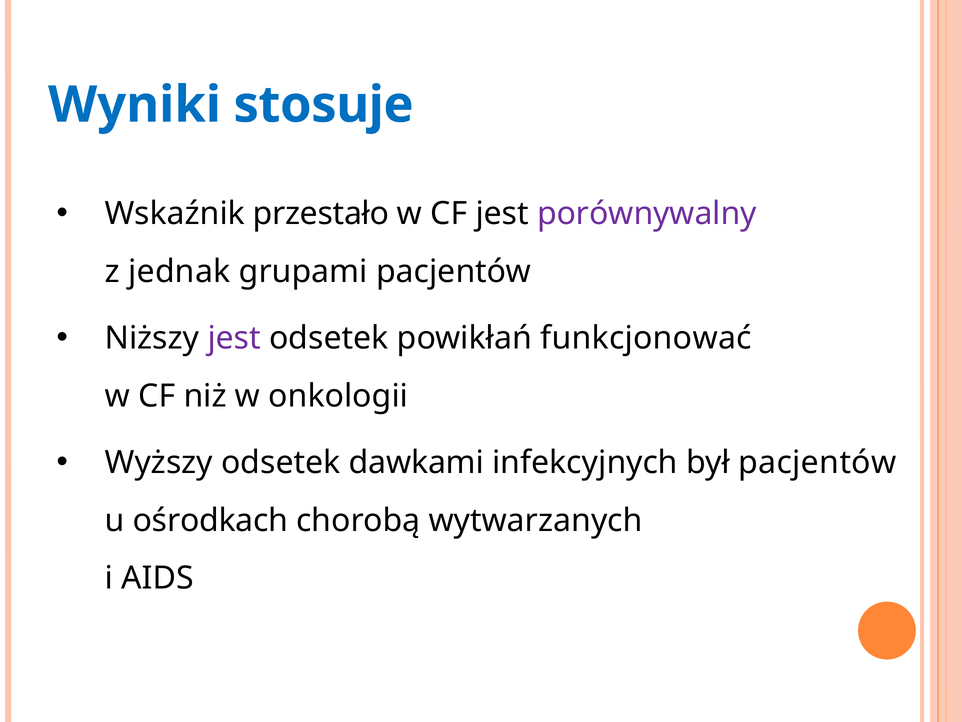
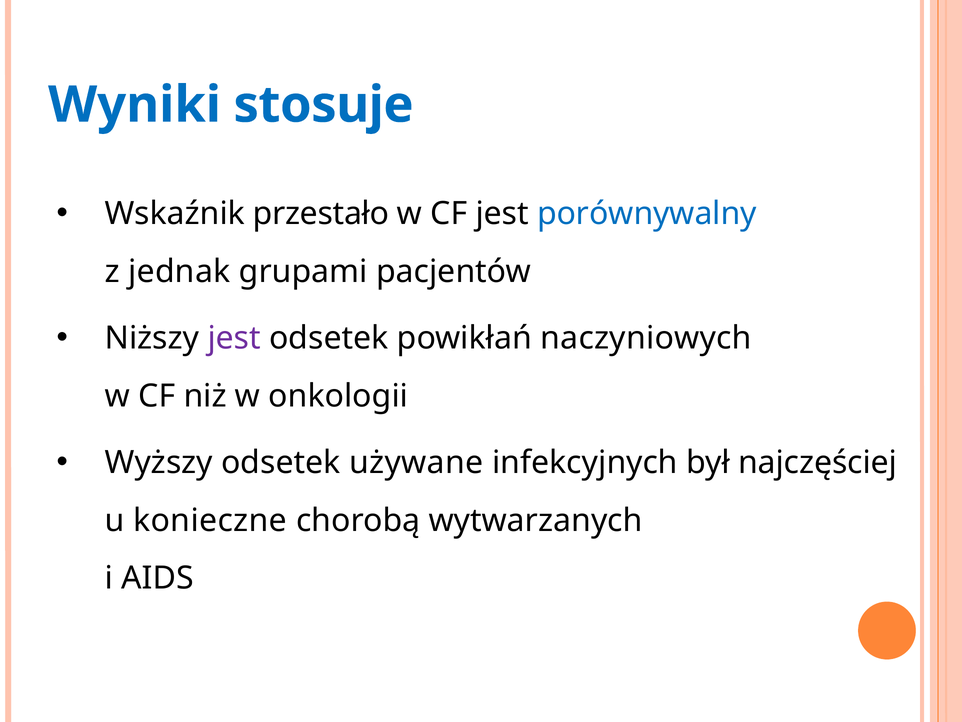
porównywalny colour: purple -> blue (647, 214)
funkcjonować: funkcjonować -> naczyniowych (646, 338)
dawkami: dawkami -> używane (416, 462)
był pacjentów: pacjentów -> najczęściej (818, 462)
ośrodkach: ośrodkach -> konieczne (210, 520)
